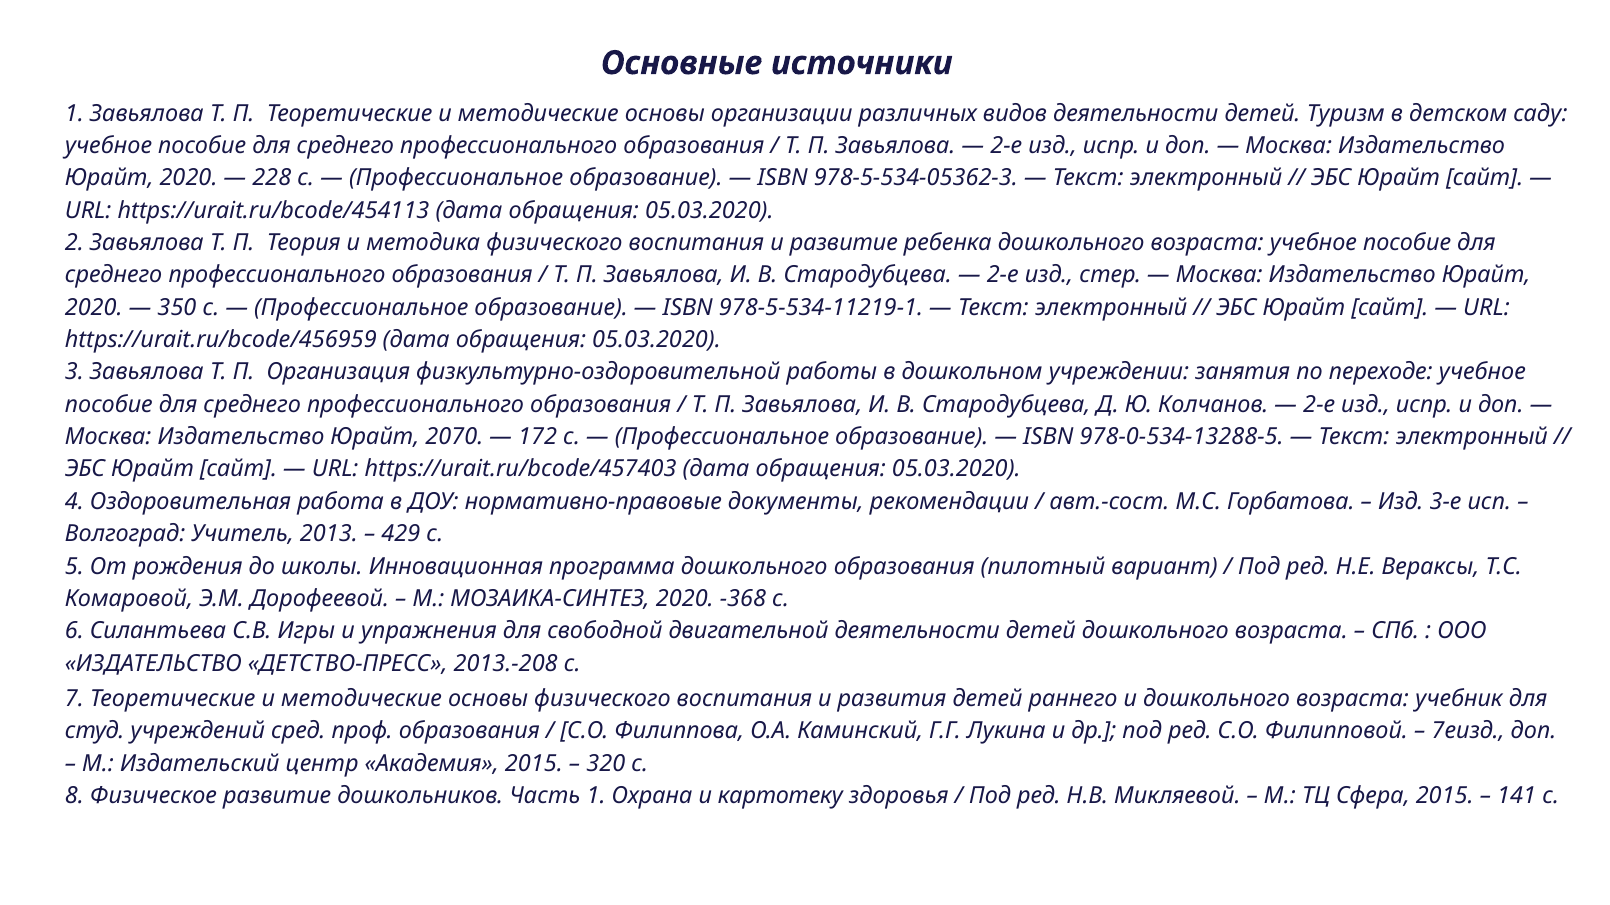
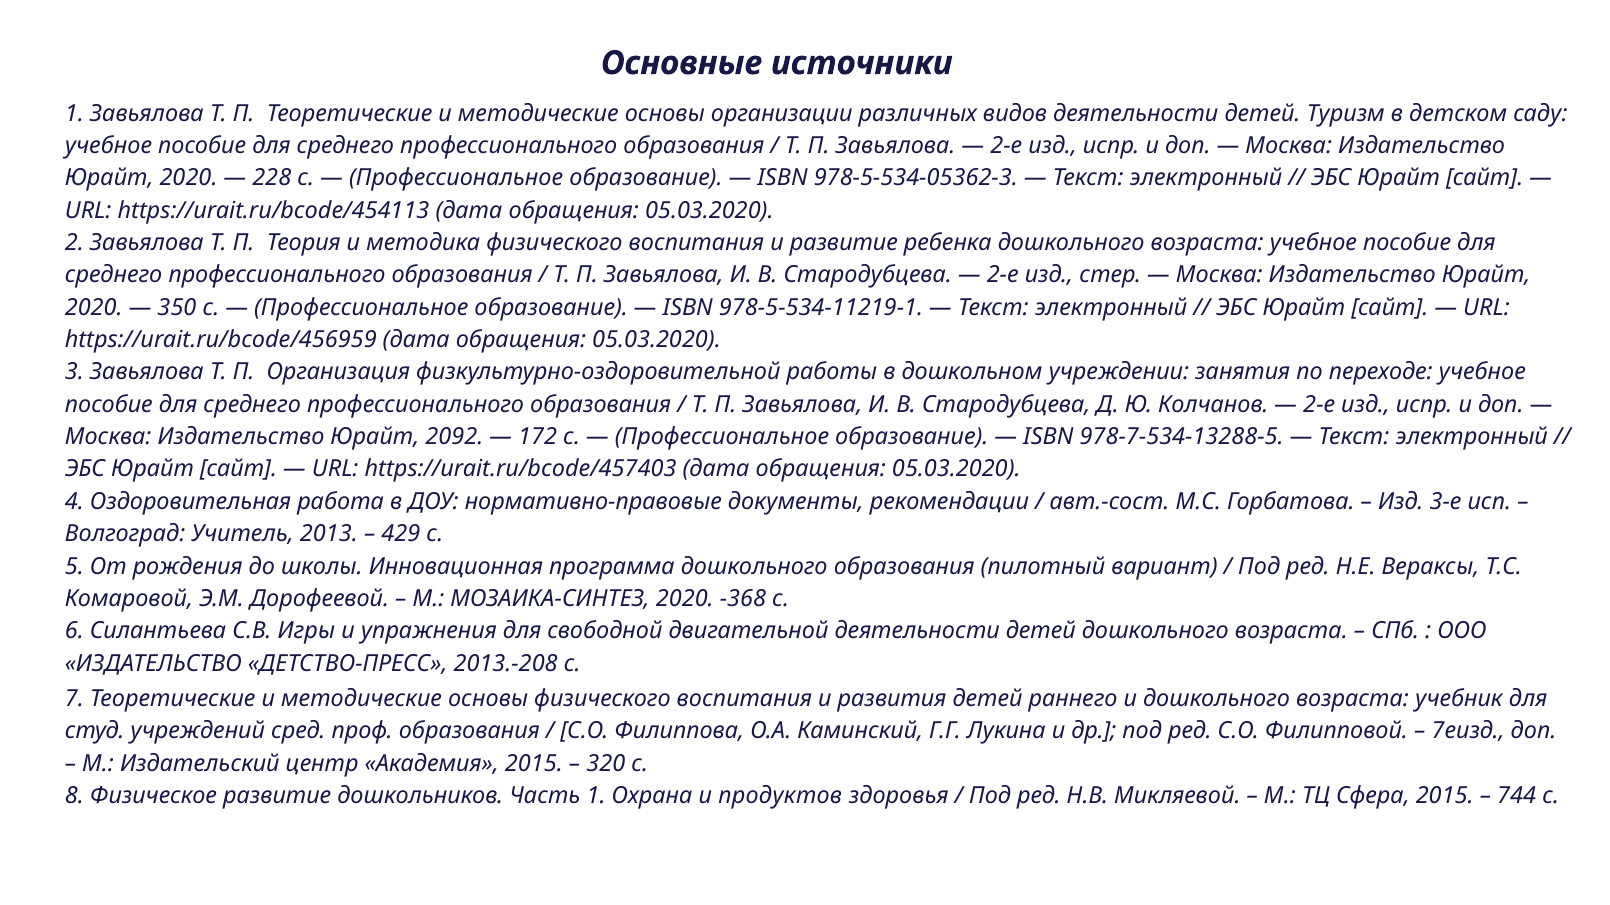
2070: 2070 -> 2092 (454, 437)
978-0-534-13288-5: 978-0-534-13288-5 -> 978-7-534-13288-5 (1182, 437)
картотеку: картотеку -> продуктов (780, 796)
141: 141 -> 744 (1517, 796)
